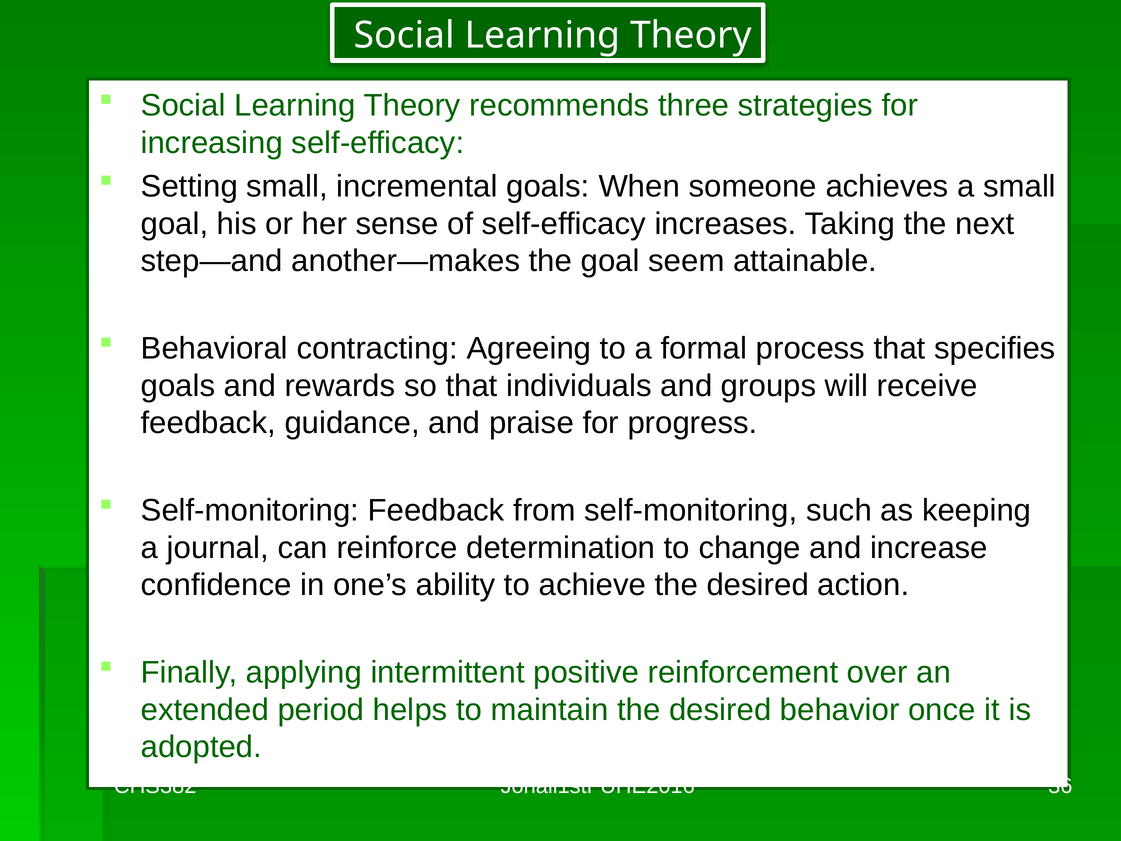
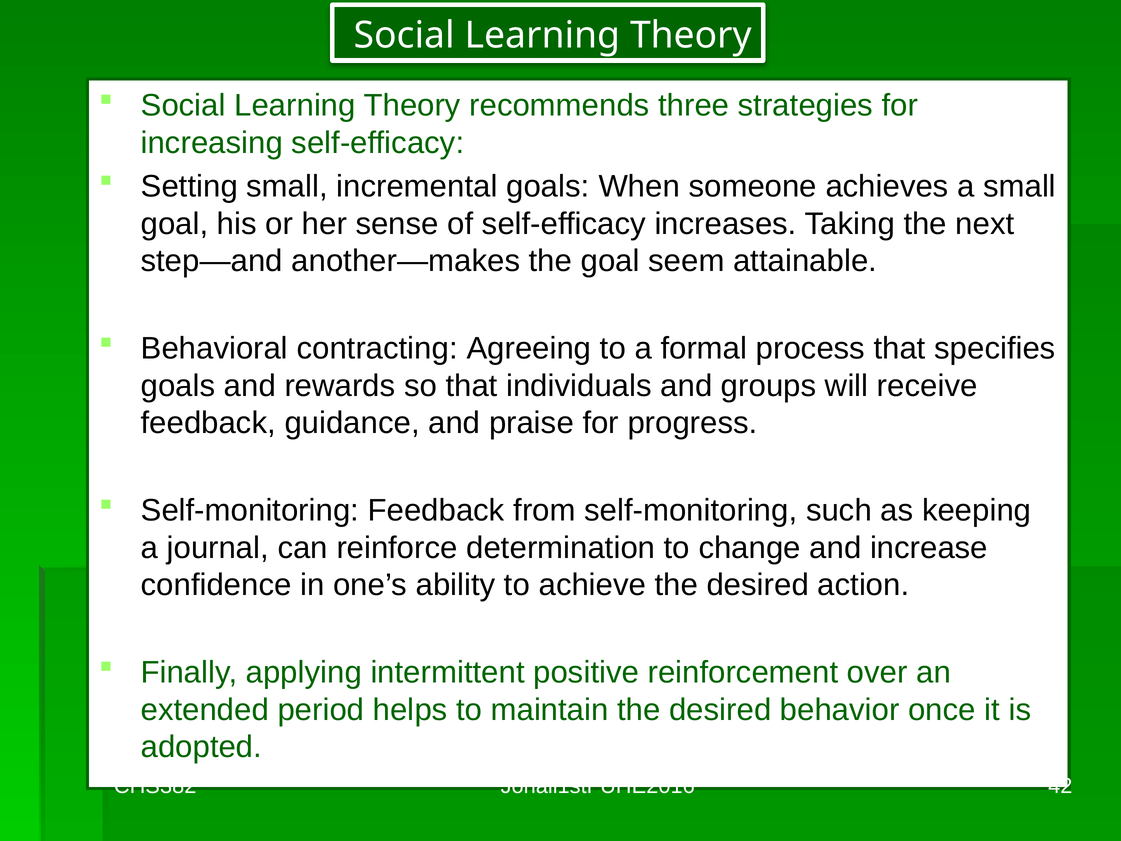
36: 36 -> 42 (1060, 786)
